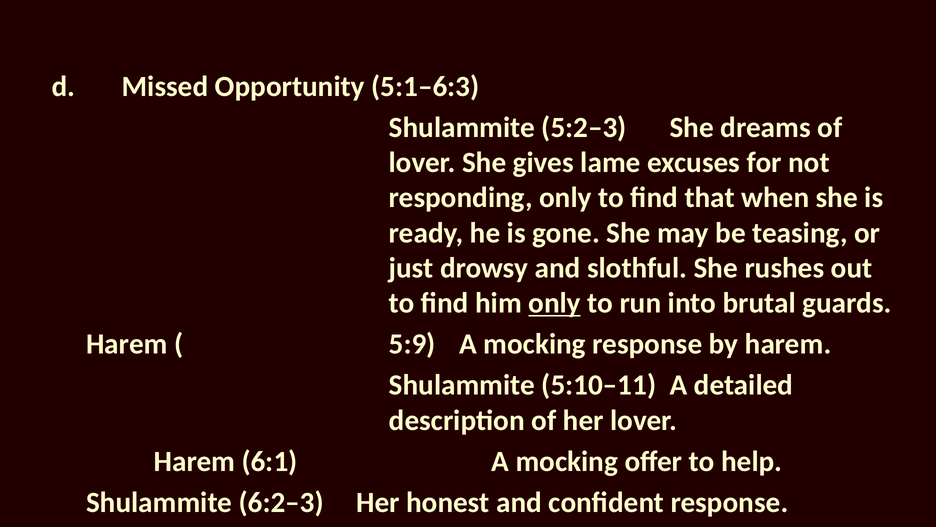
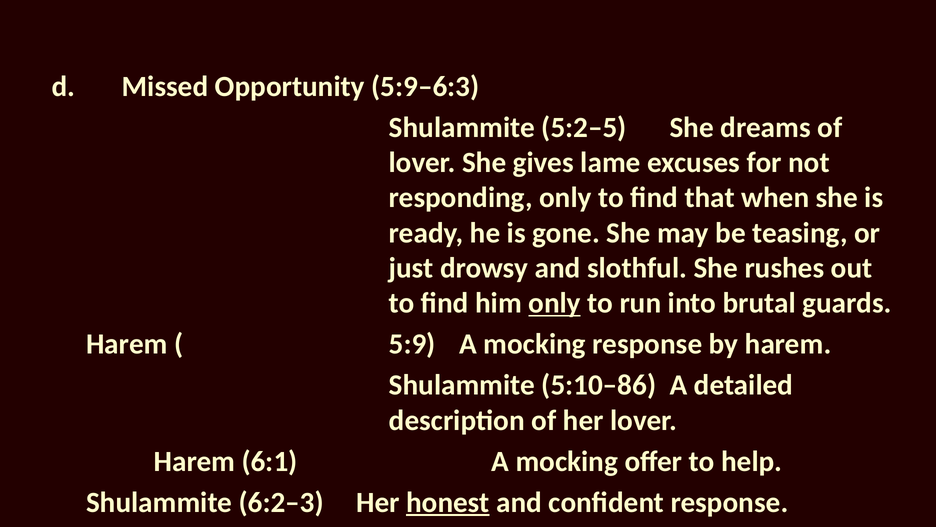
5:1–6:3: 5:1–6:3 -> 5:9–6:3 (425, 86)
5:2–3: 5:2–3 -> 5:2–5 (584, 127)
5:10–11: 5:10–11 -> 5:10–86 (599, 385)
honest underline: none -> present (448, 502)
